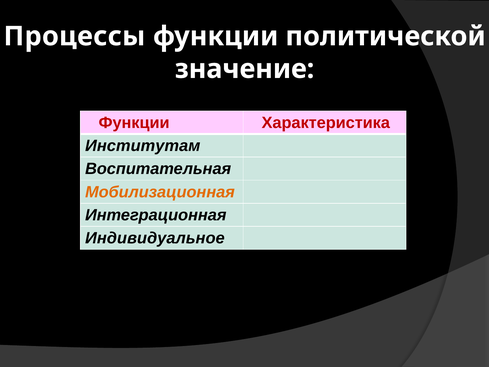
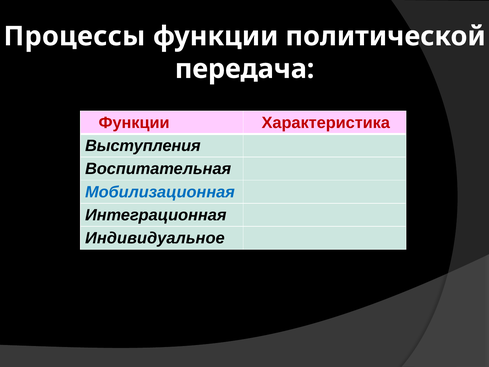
значение: значение -> передача (245, 69)
Институтам: Институтам -> Выступления (143, 146)
Мобилизационная colour: orange -> blue (160, 192)
